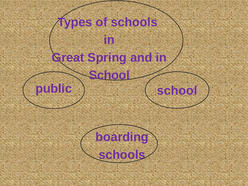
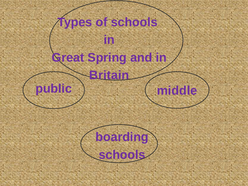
School: School -> Britain (109, 75)
public school: school -> middle (177, 91)
